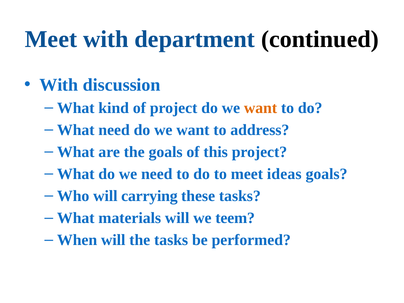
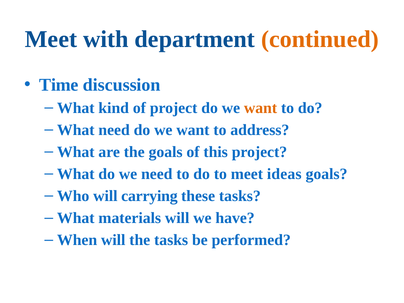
continued colour: black -> orange (320, 39)
With: With -> Time (59, 85)
teem: teem -> have (235, 218)
